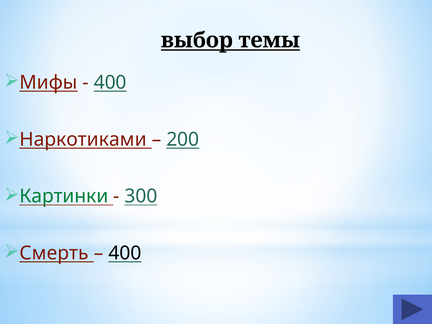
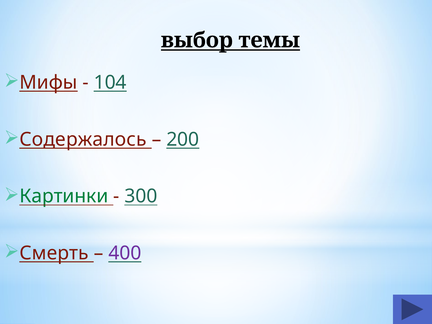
400: 400 -> 104 (110, 82)
Наркотиками: Наркотиками -> Содержалось (83, 139)
400 colour: black -> purple (125, 253)
